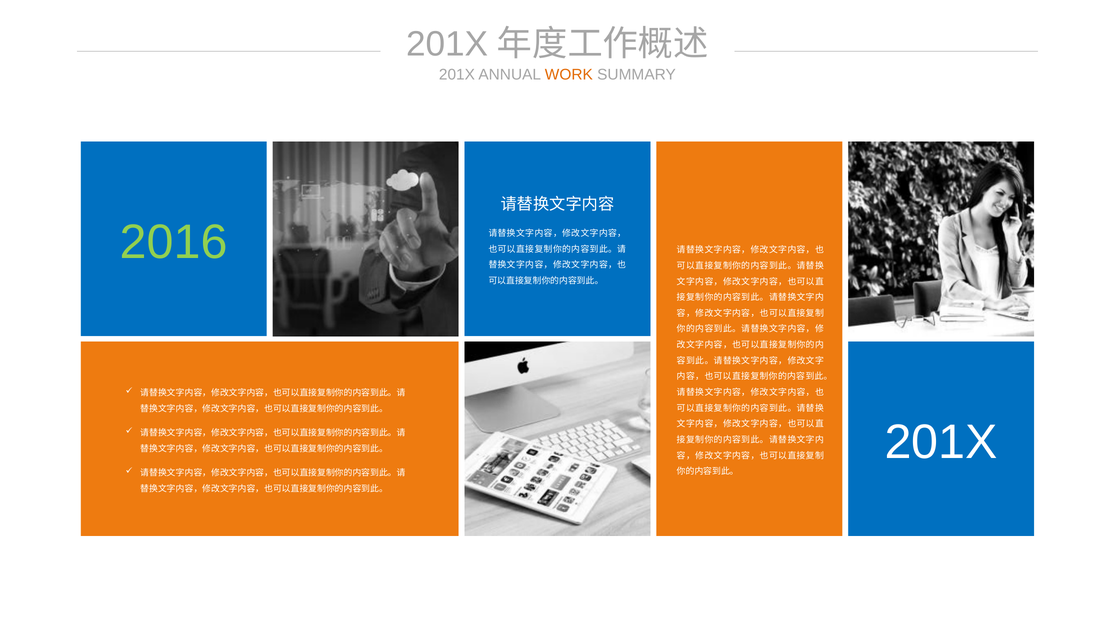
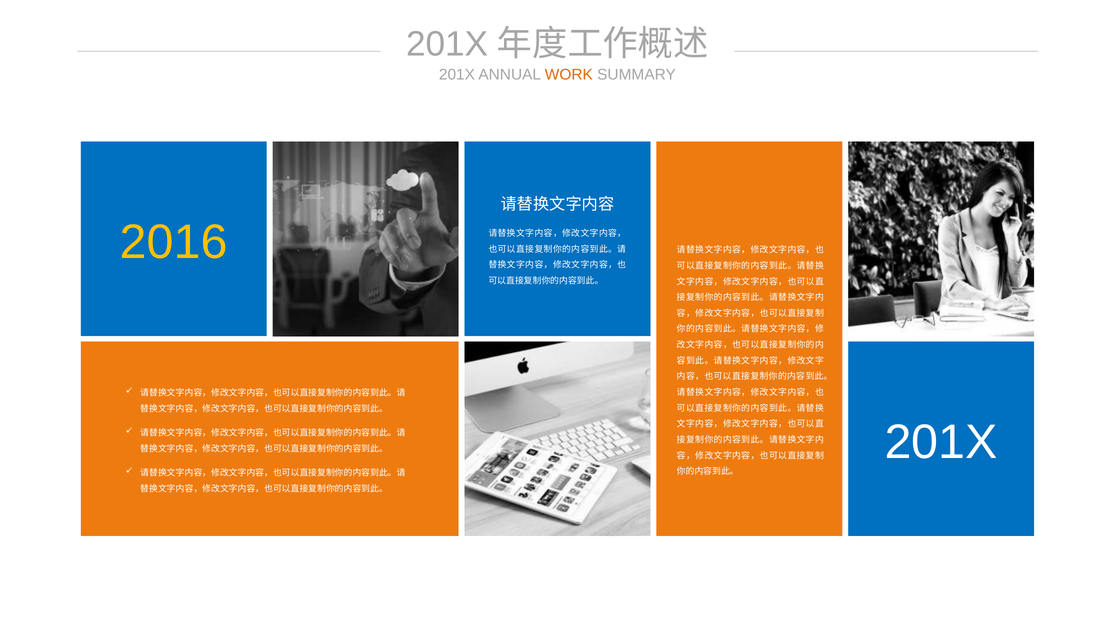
2016 colour: light green -> yellow (174, 242)
